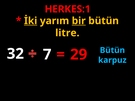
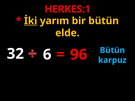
bir underline: present -> none (79, 21)
litre: litre -> elde (67, 33)
7: 7 -> 6 (47, 55)
29: 29 -> 96 (79, 55)
